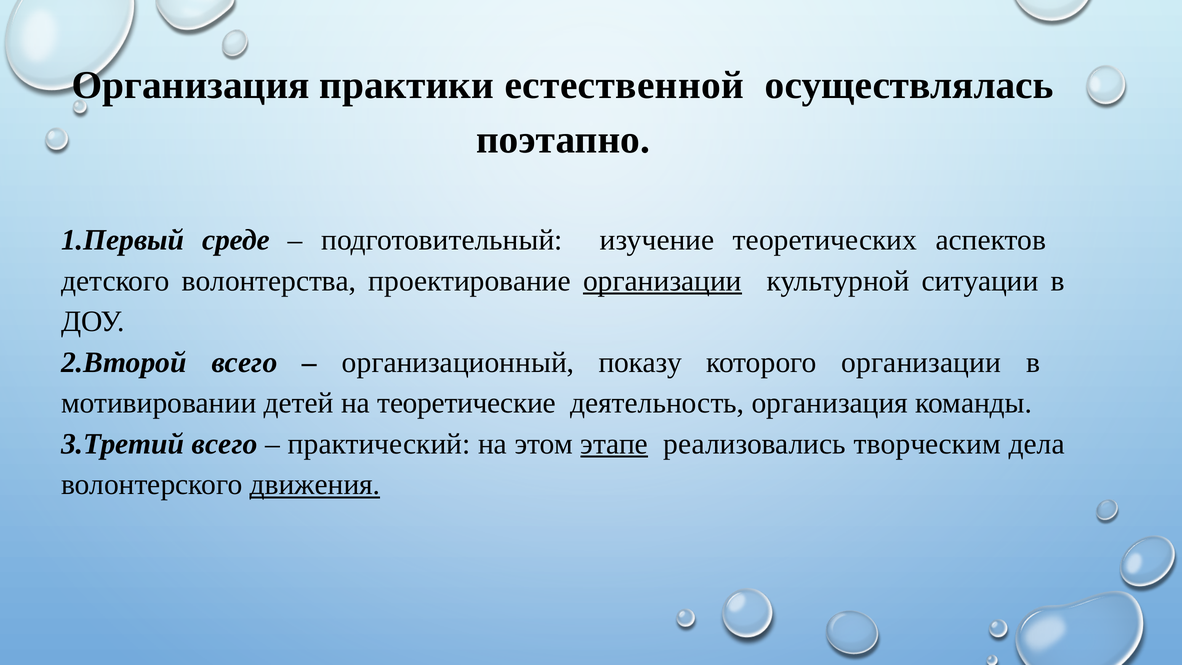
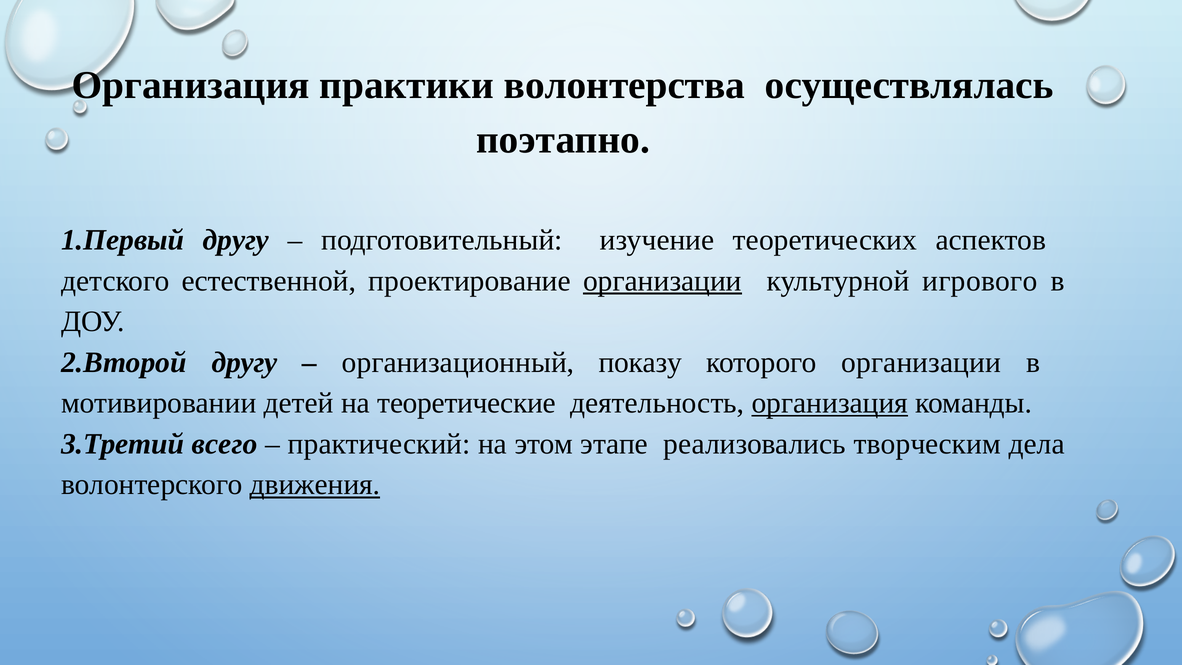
естественной: естественной -> волонтерства (624, 85)
среде: среде -> другу (236, 240)
волонтерства: волонтерства -> естественной (269, 281)
ситуации: ситуации -> игрового (980, 281)
всего: всего -> другу (245, 362)
организация underline: none -> present (830, 403)
этапе underline: present -> none (614, 444)
